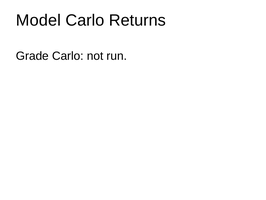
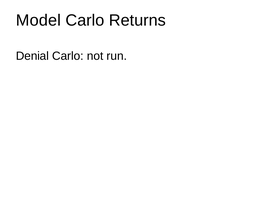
Grade: Grade -> Denial (32, 56)
